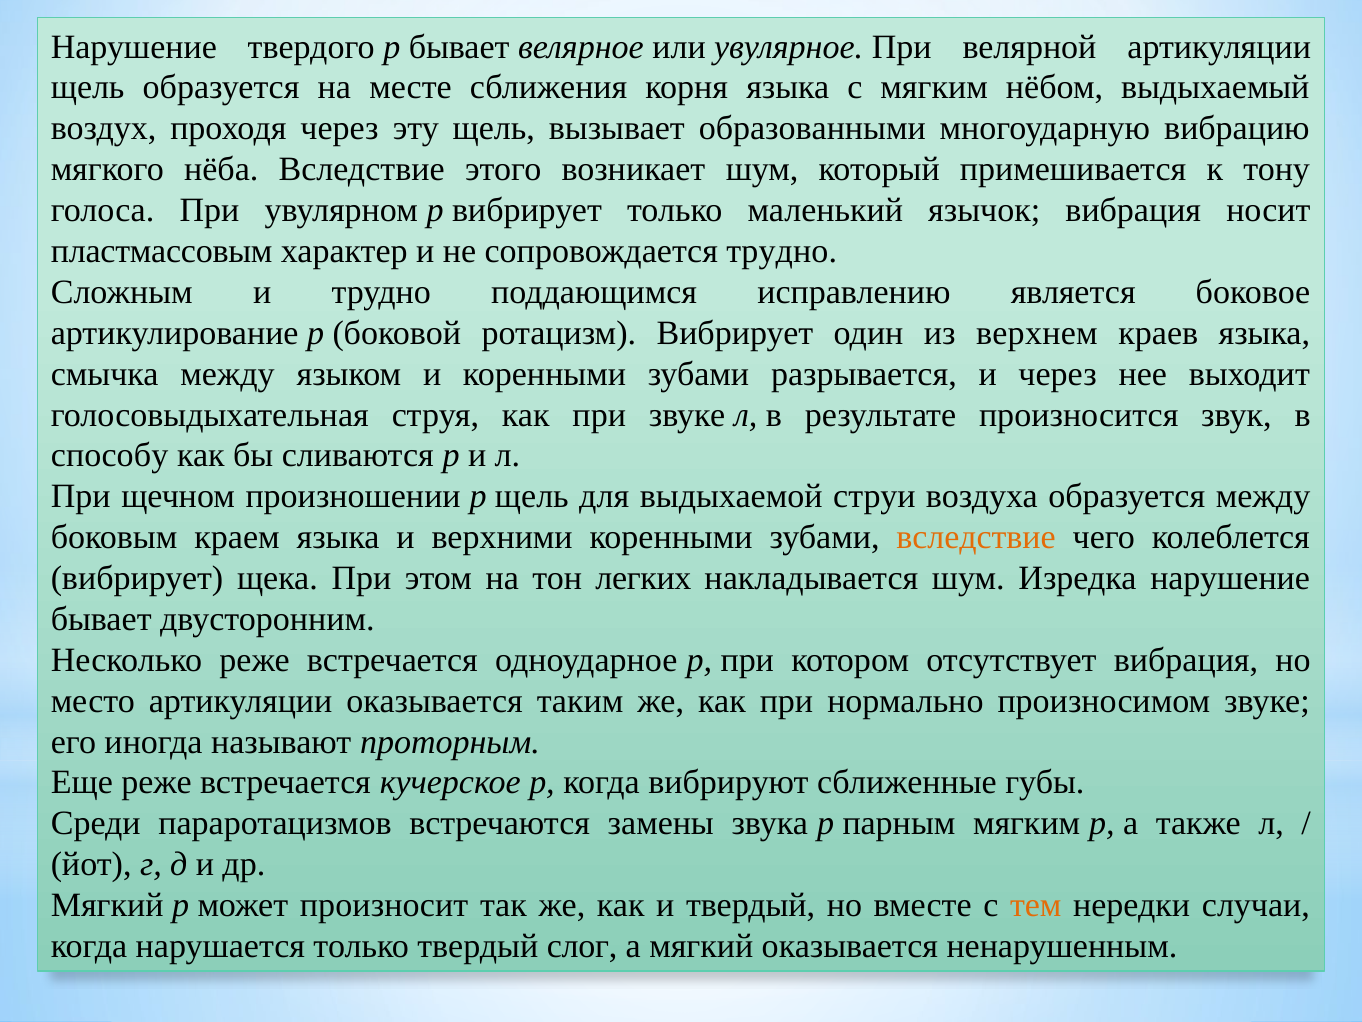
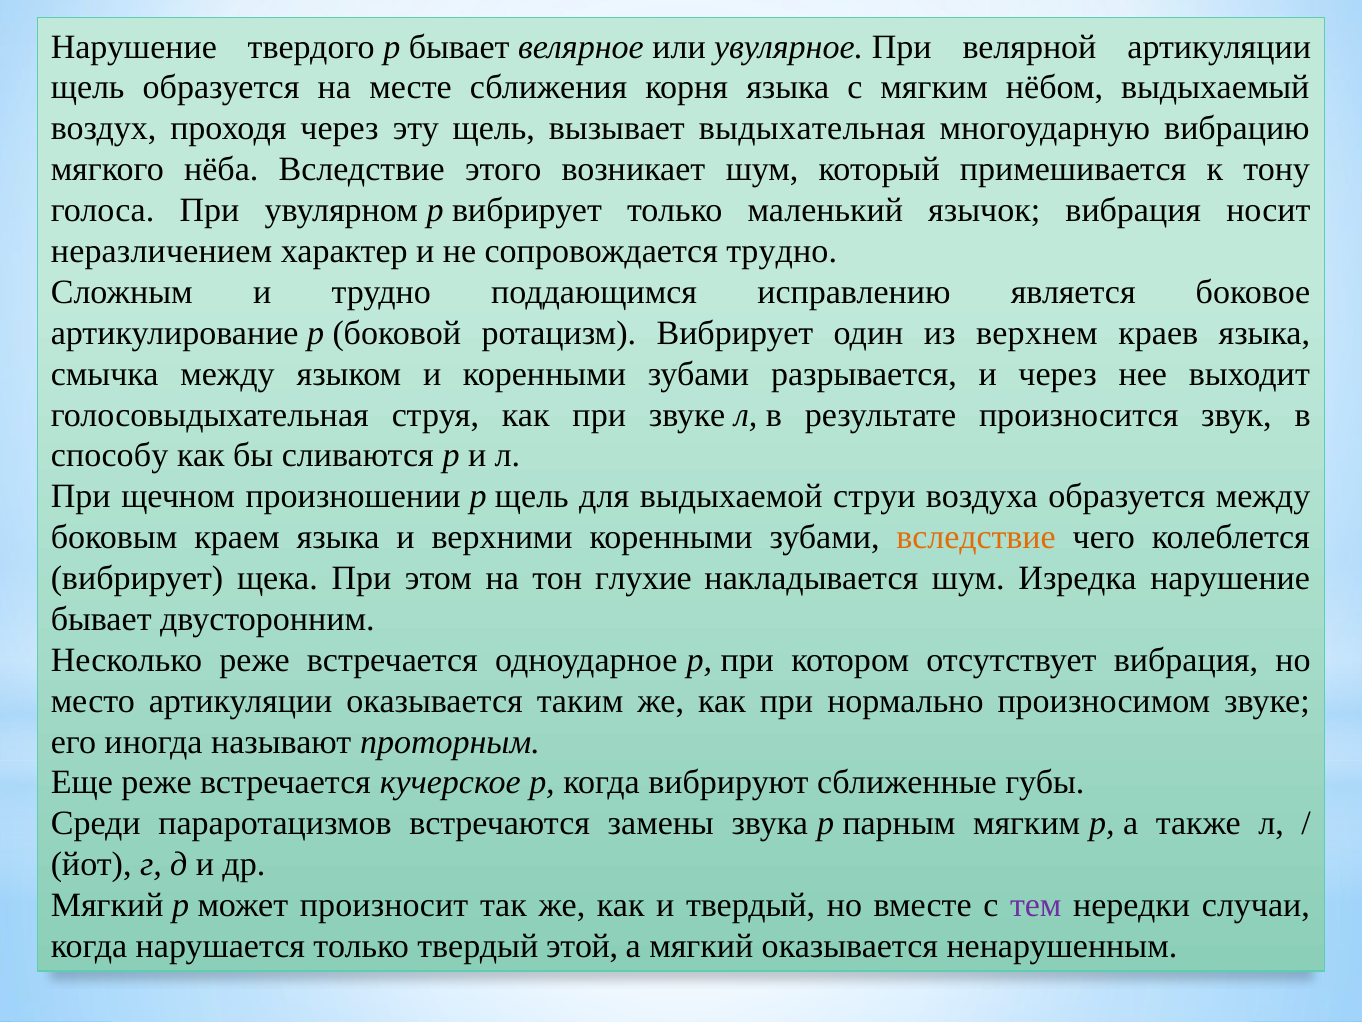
образованными: образованными -> выдыхательная (812, 129)
пластмассовым: пластмассовым -> неразличением (162, 251)
легких: легких -> глухие (643, 578)
тем colour: orange -> purple (1036, 905)
слог: слог -> этой (582, 946)
